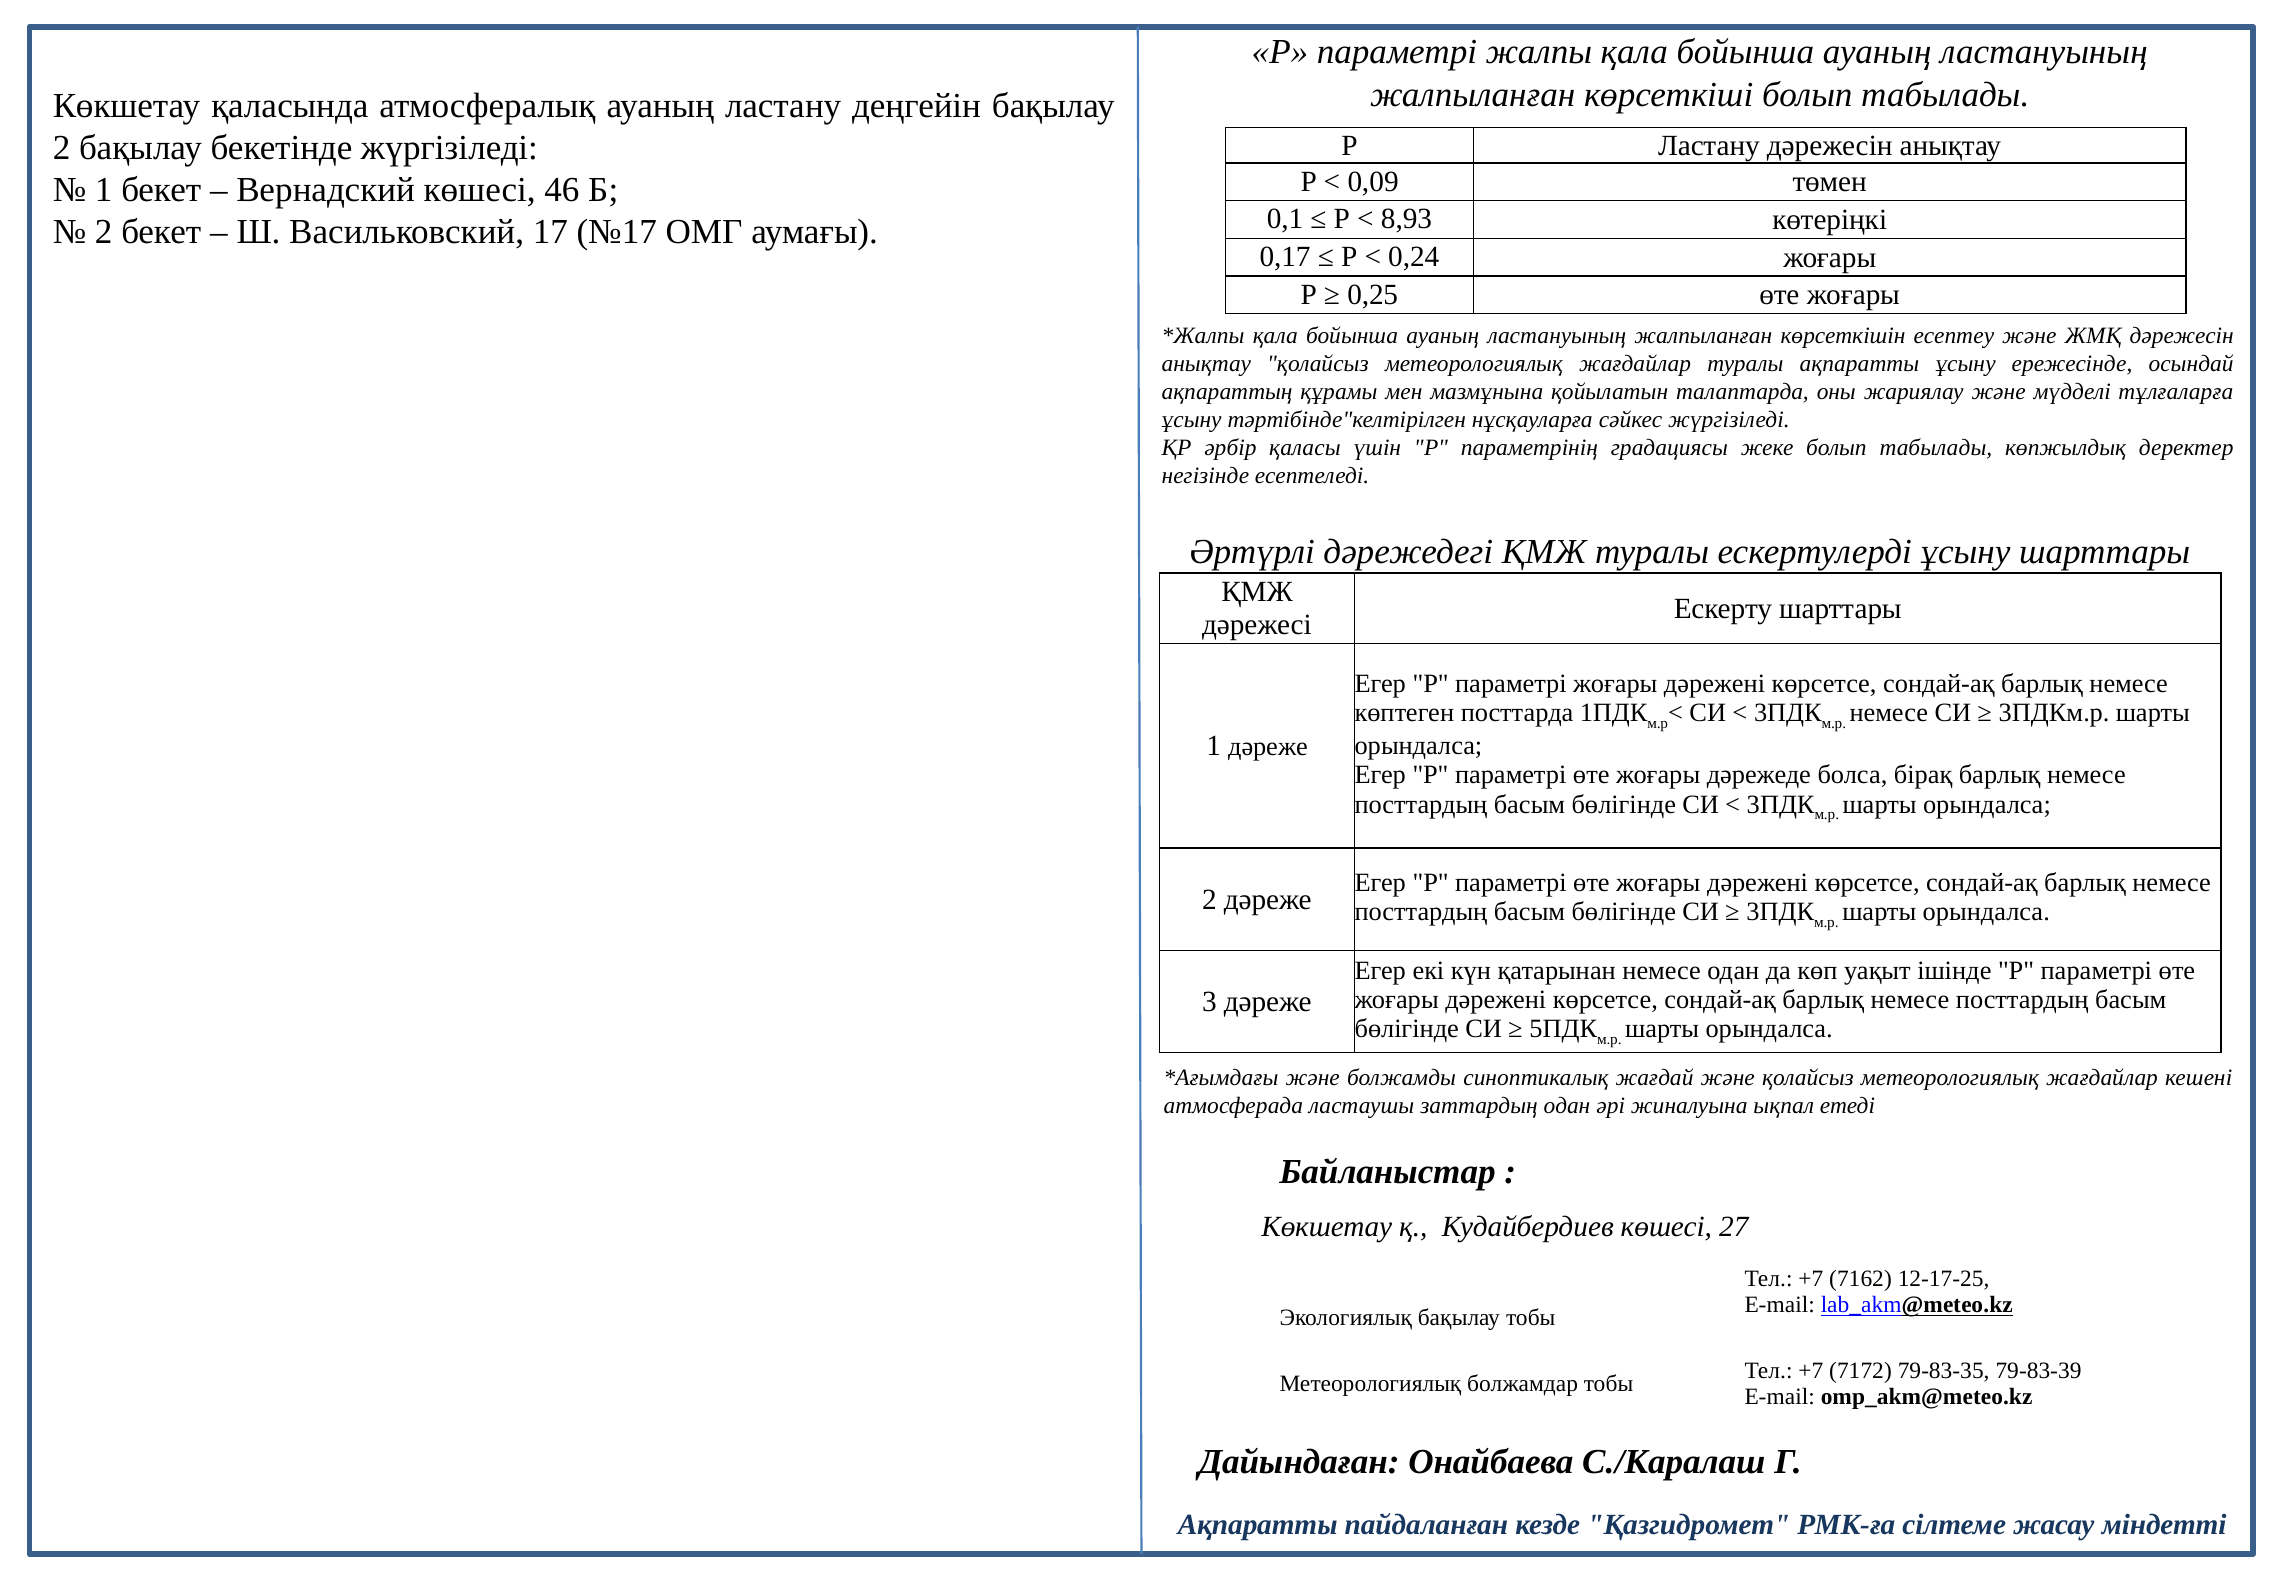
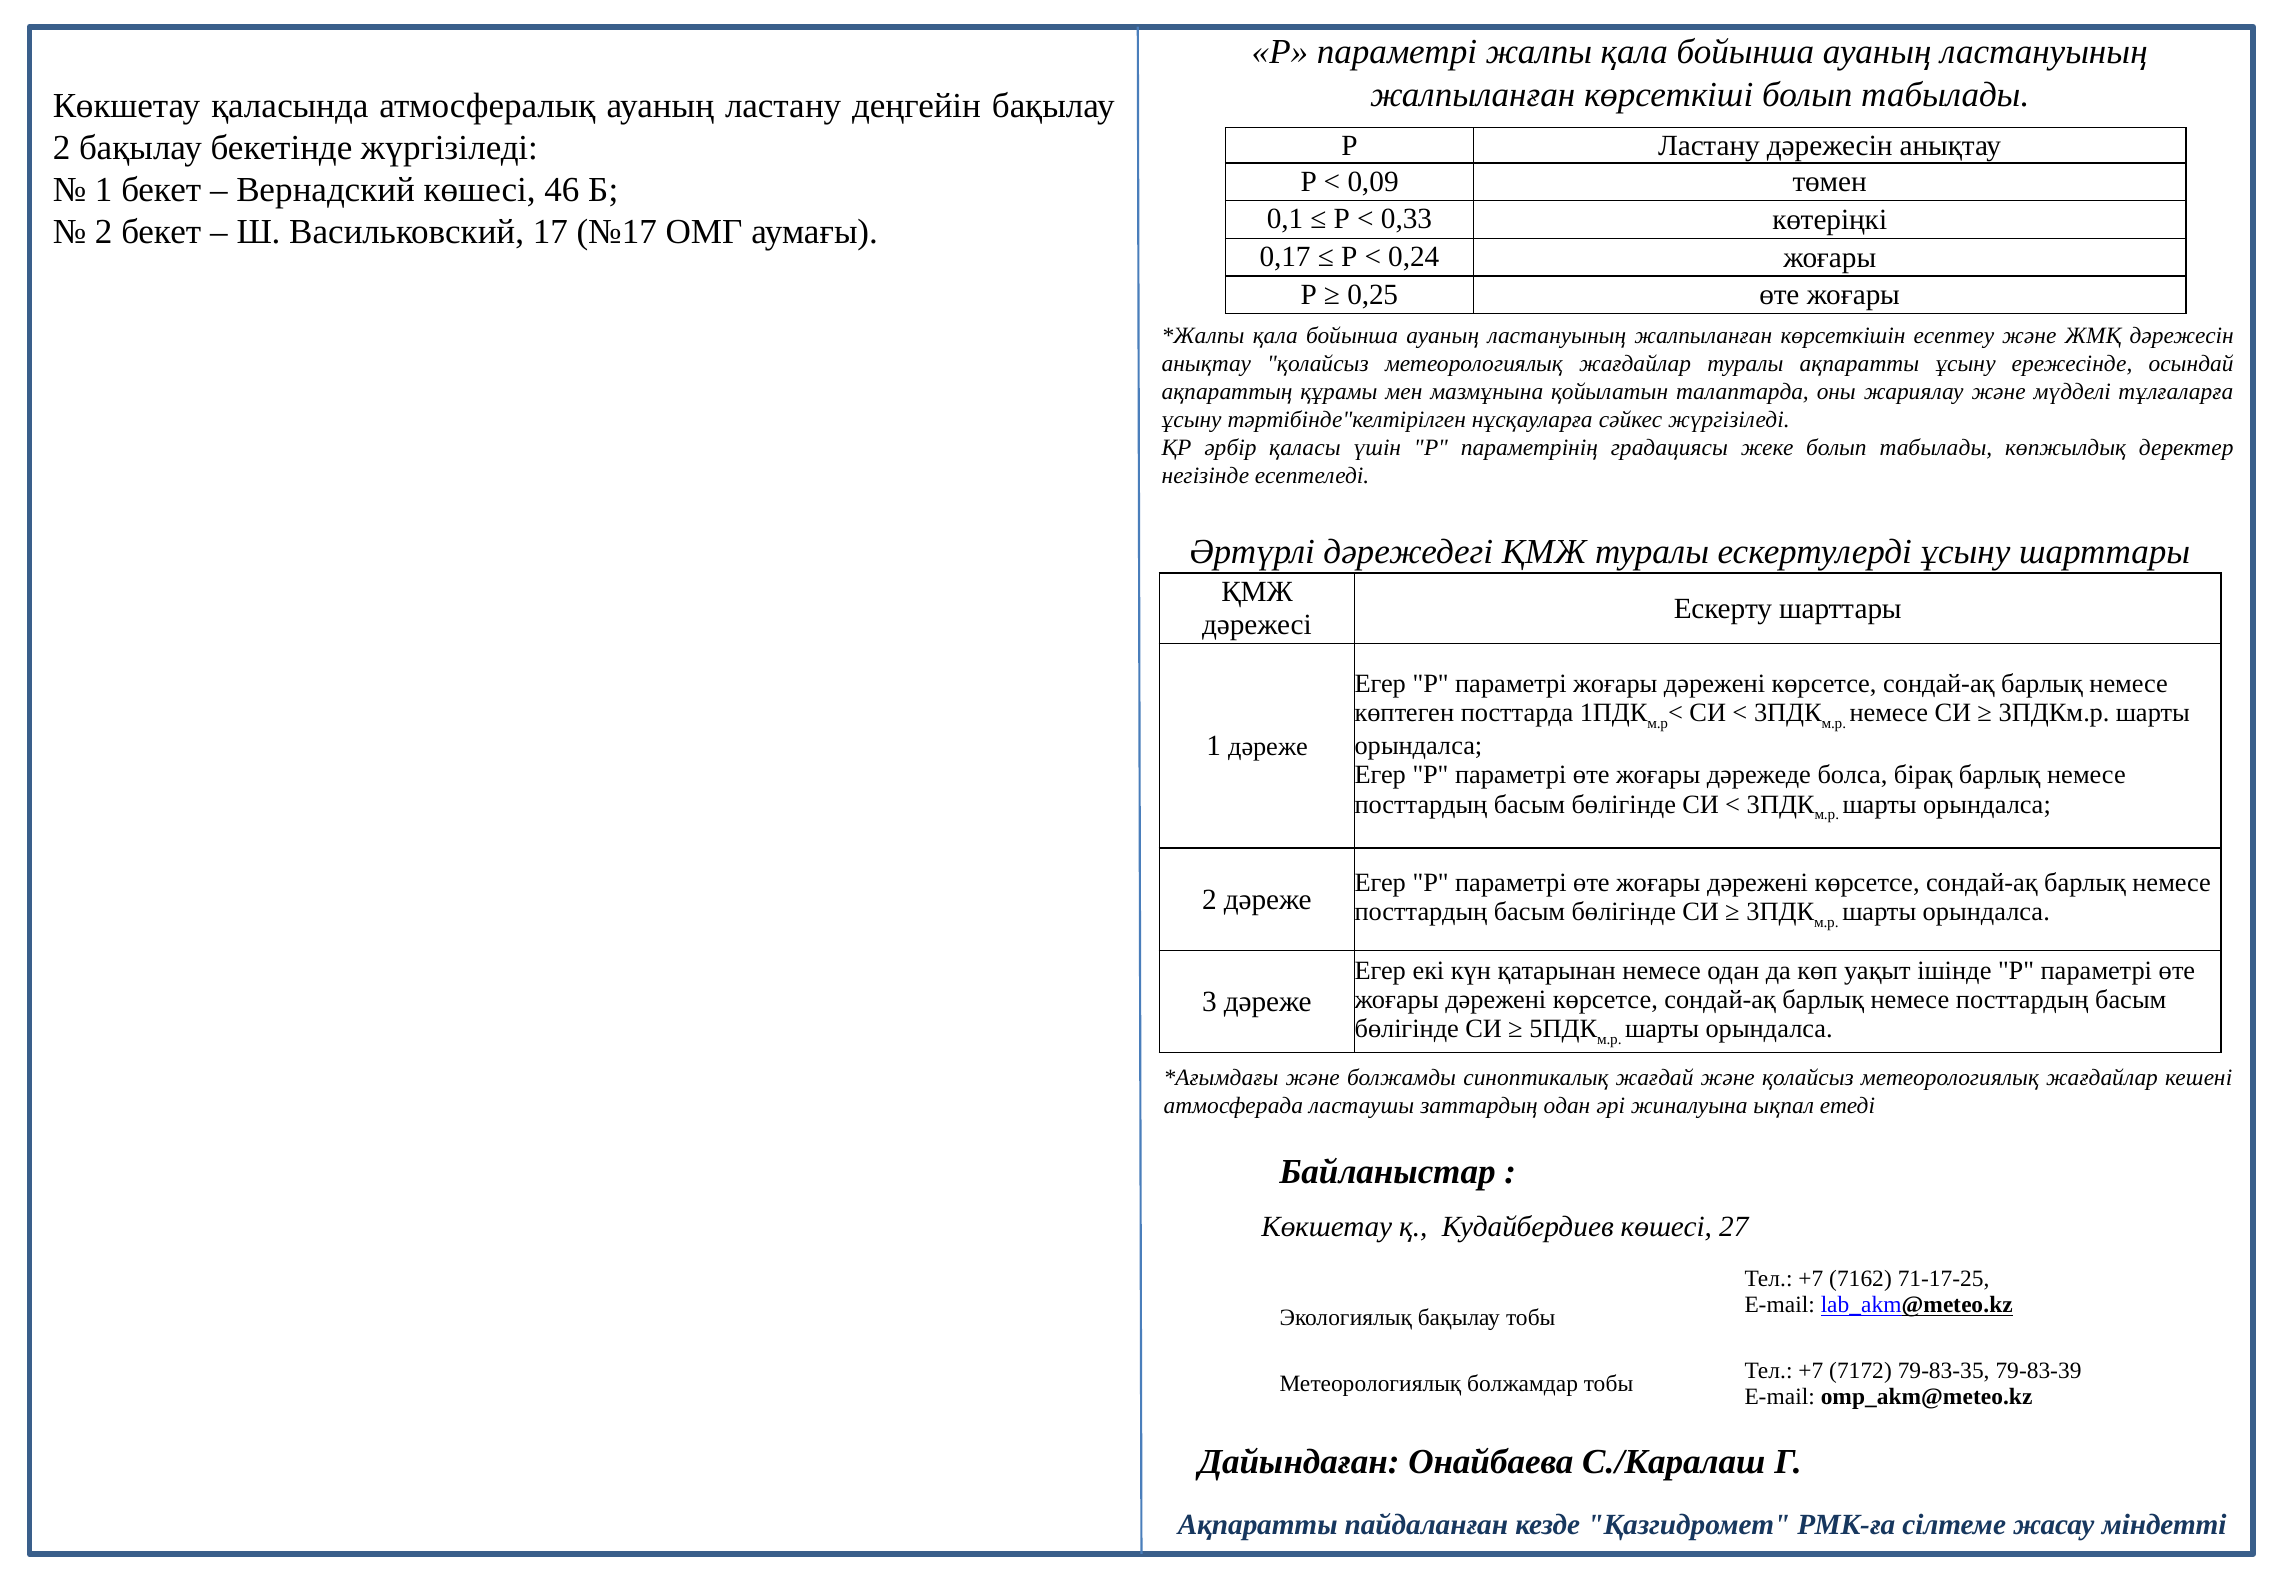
8,93: 8,93 -> 0,33 (1407, 219)
12-17-25: 12-17-25 -> 71-17-25 (1944, 1279)
